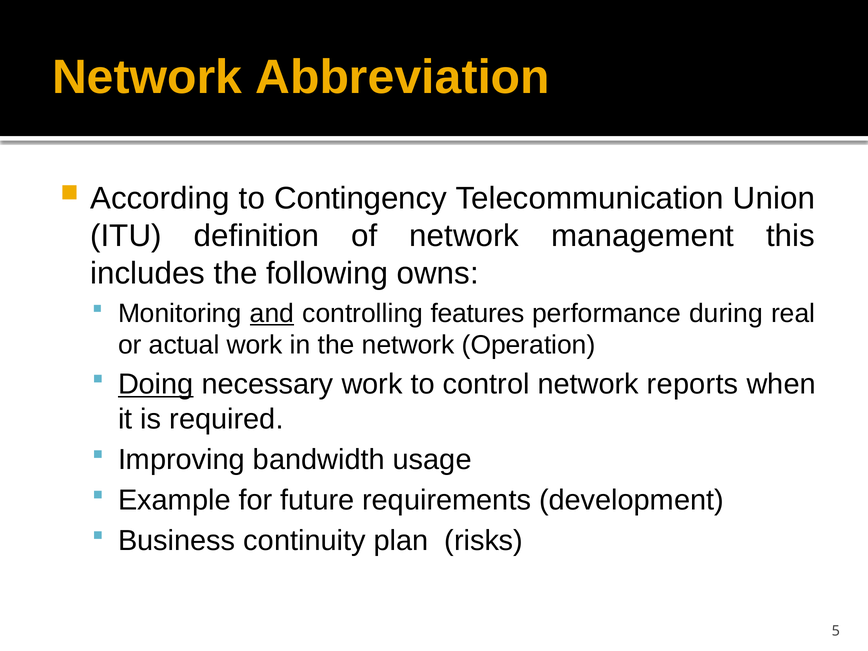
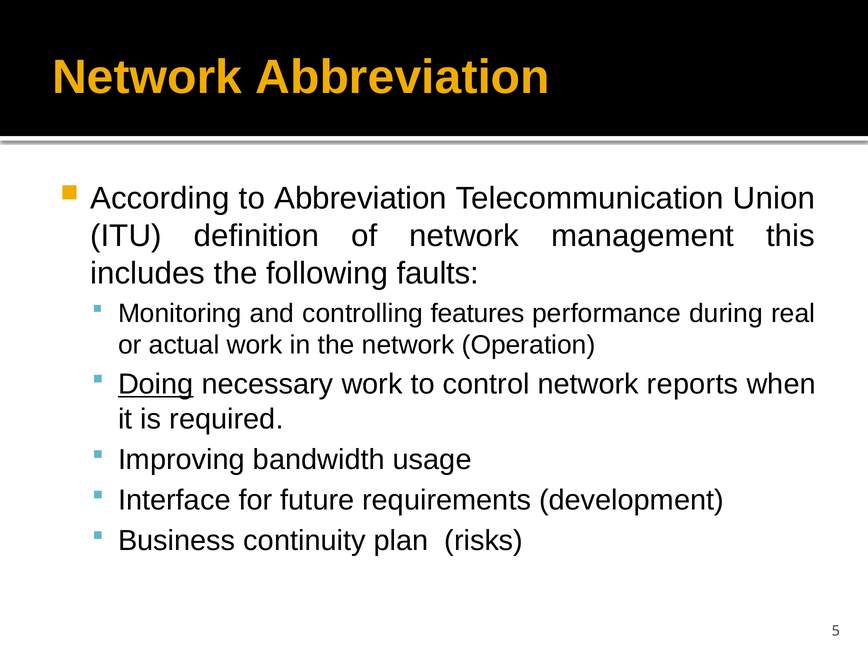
to Contingency: Contingency -> Abbreviation (361, 198)
owns: owns -> faults (438, 274)
and underline: present -> none (272, 313)
Example: Example -> Interface (174, 500)
